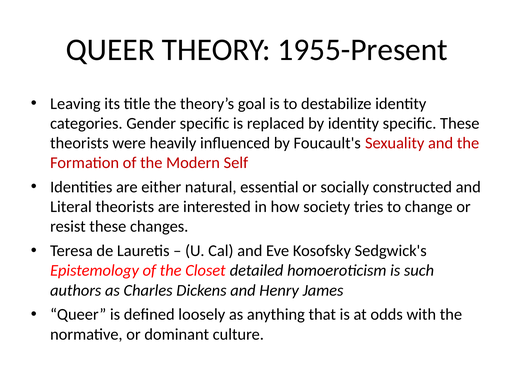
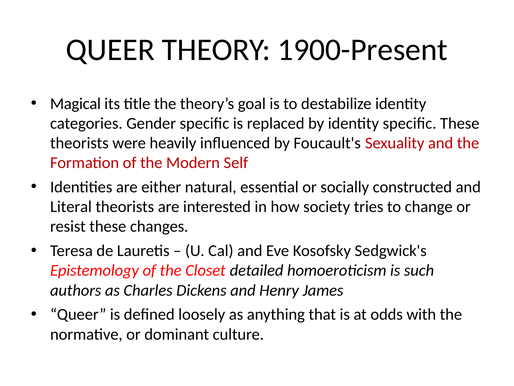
1955-Present: 1955-Present -> 1900-Present (363, 50)
Leaving: Leaving -> Magical (75, 104)
